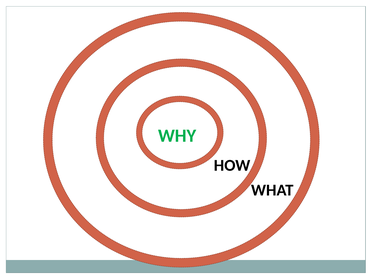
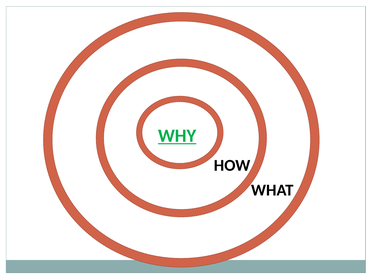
WHY underline: none -> present (177, 136)
